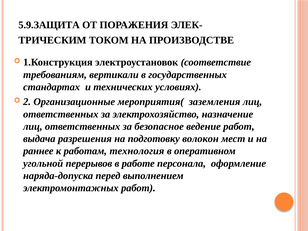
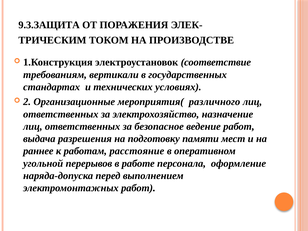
5.9.ЗАЩИТА: 5.9.ЗАЩИТА -> 9.3.ЗАЩИТА (49, 25)
заземления: заземления -> различного (214, 102)
волокон: волокон -> памяти (201, 139)
технология: технология -> расстояние (137, 151)
